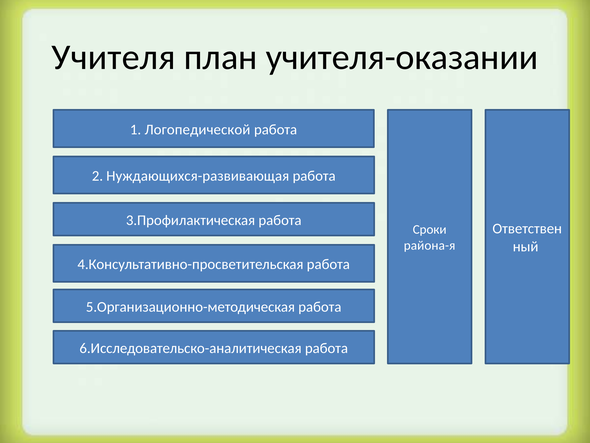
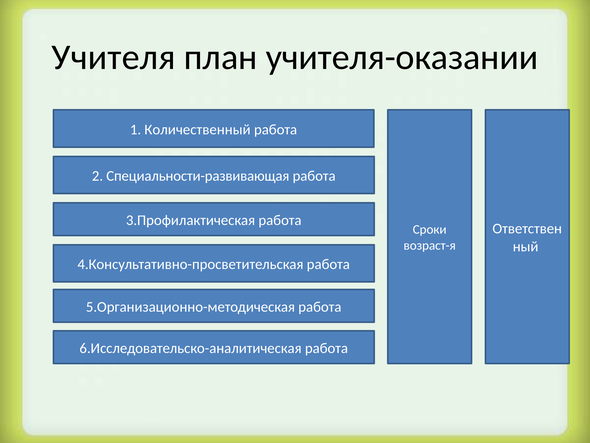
Логопедической: Логопедической -> Количественный (198, 129)
Нуждающихся-развивающая: Нуждающихся-развивающая -> Специальности-развивающая (198, 176)
района-я: района-я -> возраст-я (430, 245)
